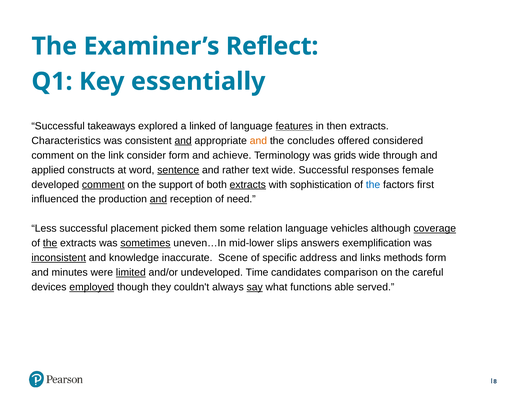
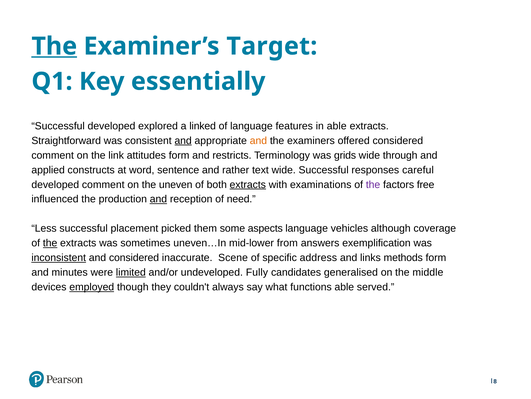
The underline: none -> present (54, 46)
Reflect: Reflect -> Target (272, 46)
Successful takeaways: takeaways -> developed (111, 126)
features underline: present -> none (294, 126)
in then: then -> able (337, 126)
Characteristics: Characteristics -> Straightforward (66, 140)
concludes: concludes -> examiners (311, 140)
consider: consider -> attitudes (146, 155)
achieve: achieve -> restricts (232, 155)
sentence underline: present -> none (178, 170)
female: female -> careful (418, 170)
comment underline: present -> none (103, 184)
support: support -> uneven (176, 184)
sophistication: sophistication -> examinations (321, 184)
the colour: blue -> purple (373, 184)
first: first -> free (426, 184)
relation: relation -> aspects (265, 228)
coverage underline: present -> none (435, 228)
sometimes underline: present -> none (145, 243)
slips: slips -> from (287, 243)
and knowledge: knowledge -> considered (134, 257)
Time: Time -> Fully (257, 272)
comparison: comparison -> generalised (351, 272)
careful: careful -> middle (428, 272)
say underline: present -> none (255, 287)
